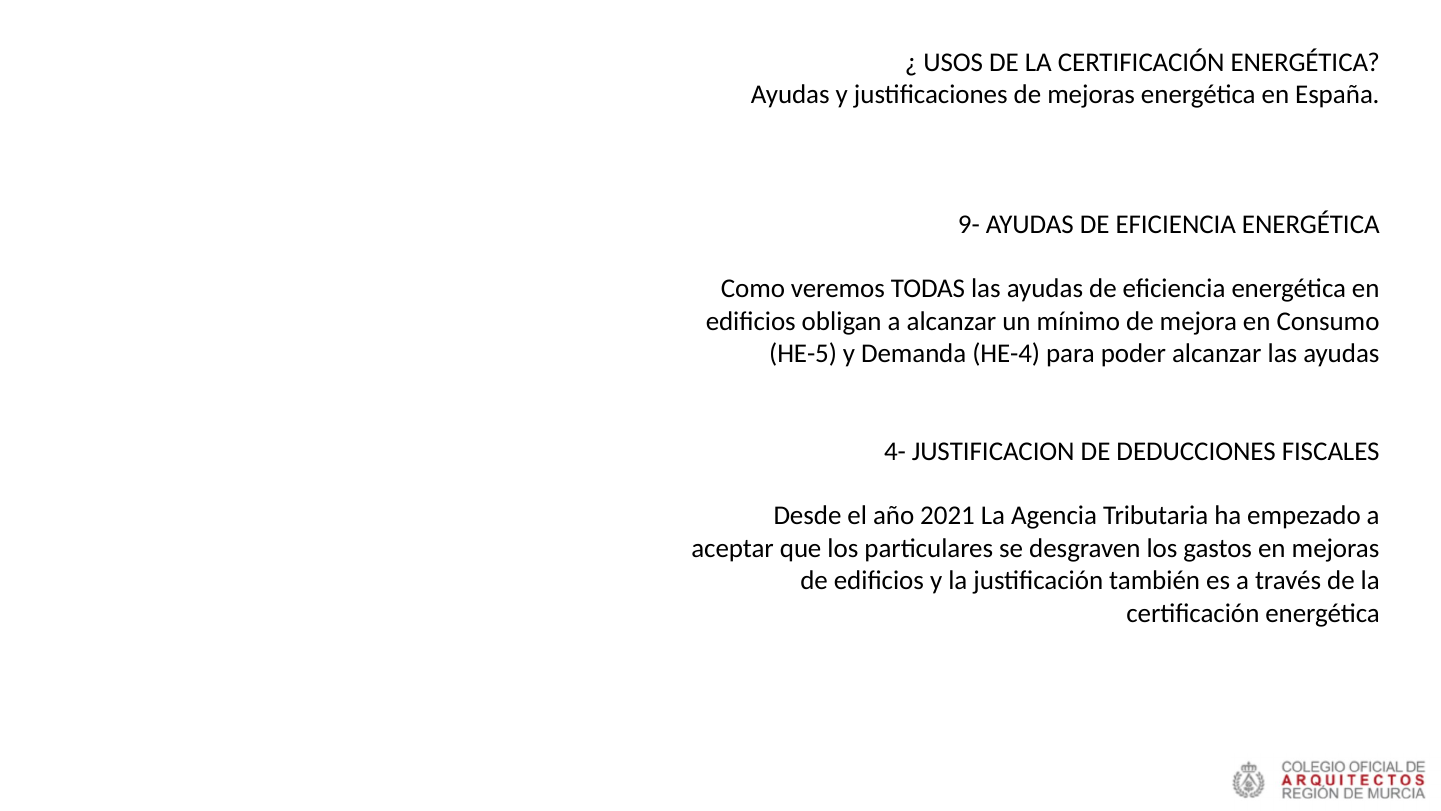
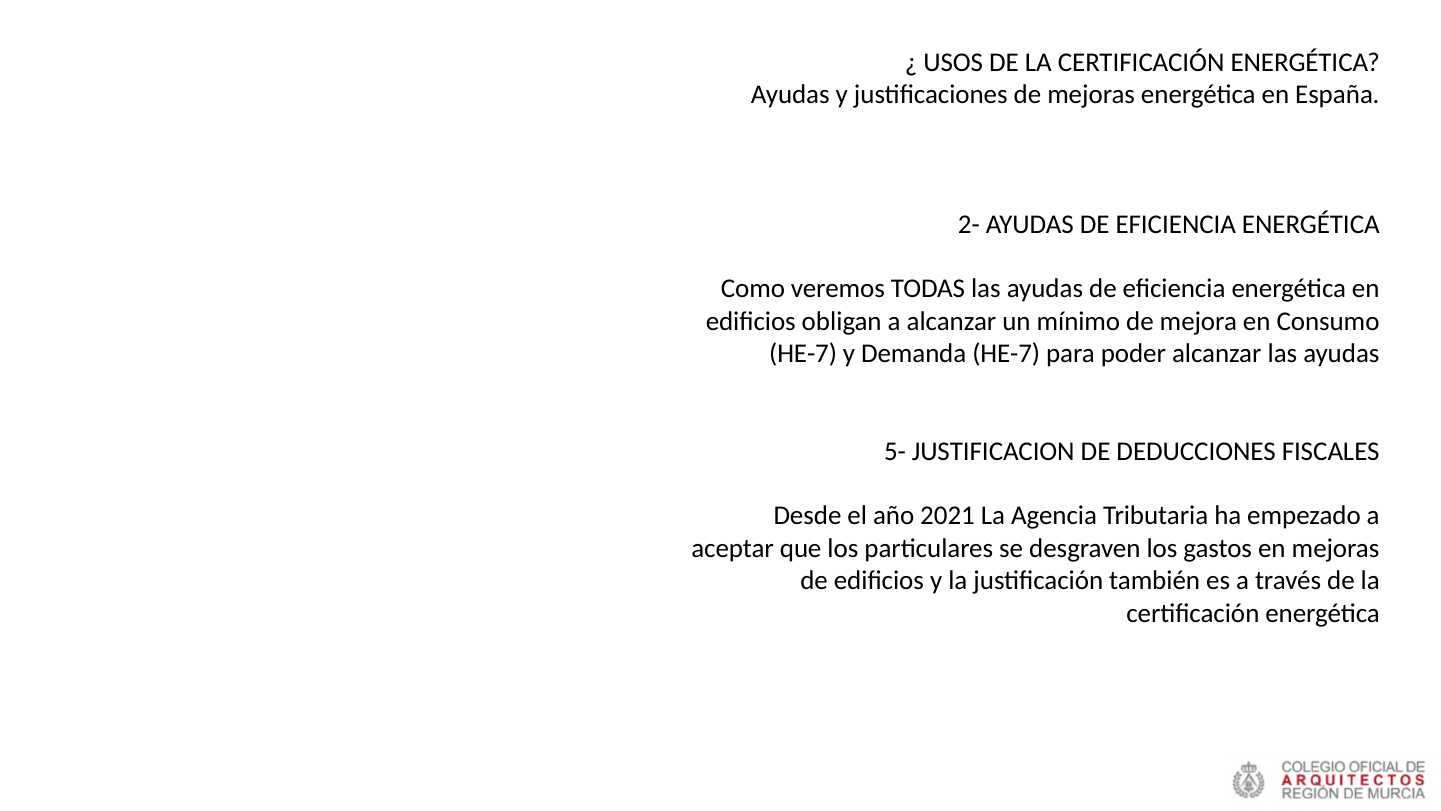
9-: 9- -> 2- (969, 224)
HE-5: HE-5 -> HE-7 (803, 354)
Demanda HE-4: HE-4 -> HE-7 (1006, 354)
4-: 4- -> 5- (895, 451)
